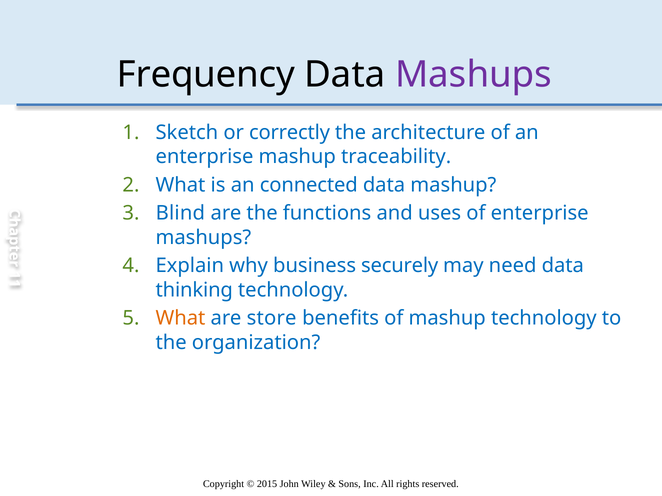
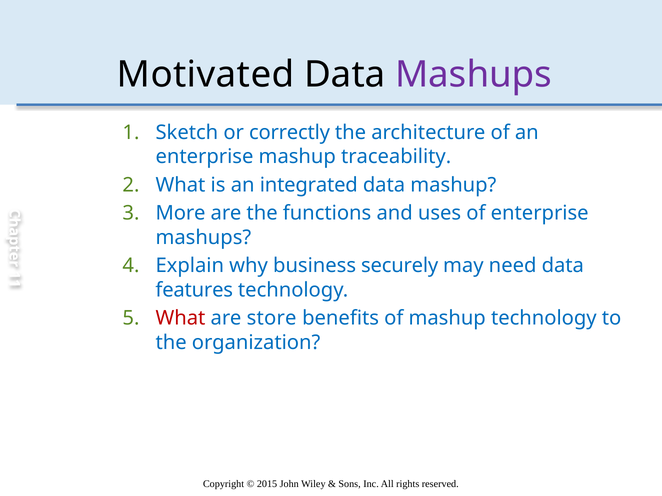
Frequency: Frequency -> Motivated (206, 75)
connected: connected -> integrated (309, 185)
Blind: Blind -> More (181, 213)
thinking: thinking -> features (194, 290)
What colour: orange -> red (180, 319)
